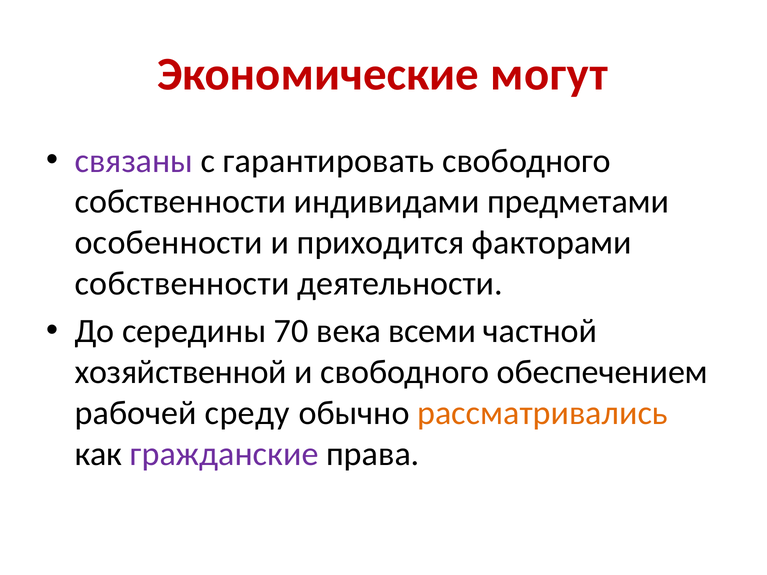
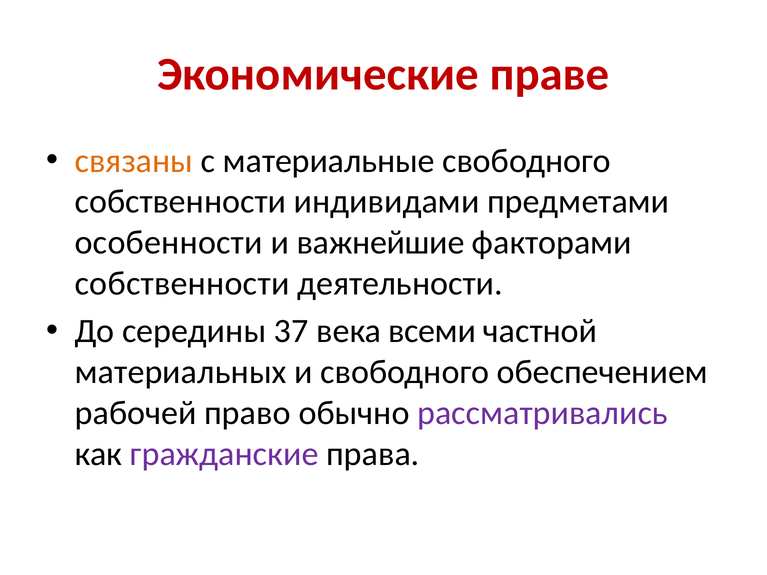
могут: могут -> праве (549, 74)
связаны colour: purple -> orange (134, 161)
гарантировать: гарантировать -> материальные (329, 161)
приходится: приходится -> важнейшие (381, 243)
70: 70 -> 37 (291, 331)
хозяйственной: хозяйственной -> материальных (181, 372)
среду: среду -> право (247, 413)
рассматривались colour: orange -> purple (543, 413)
